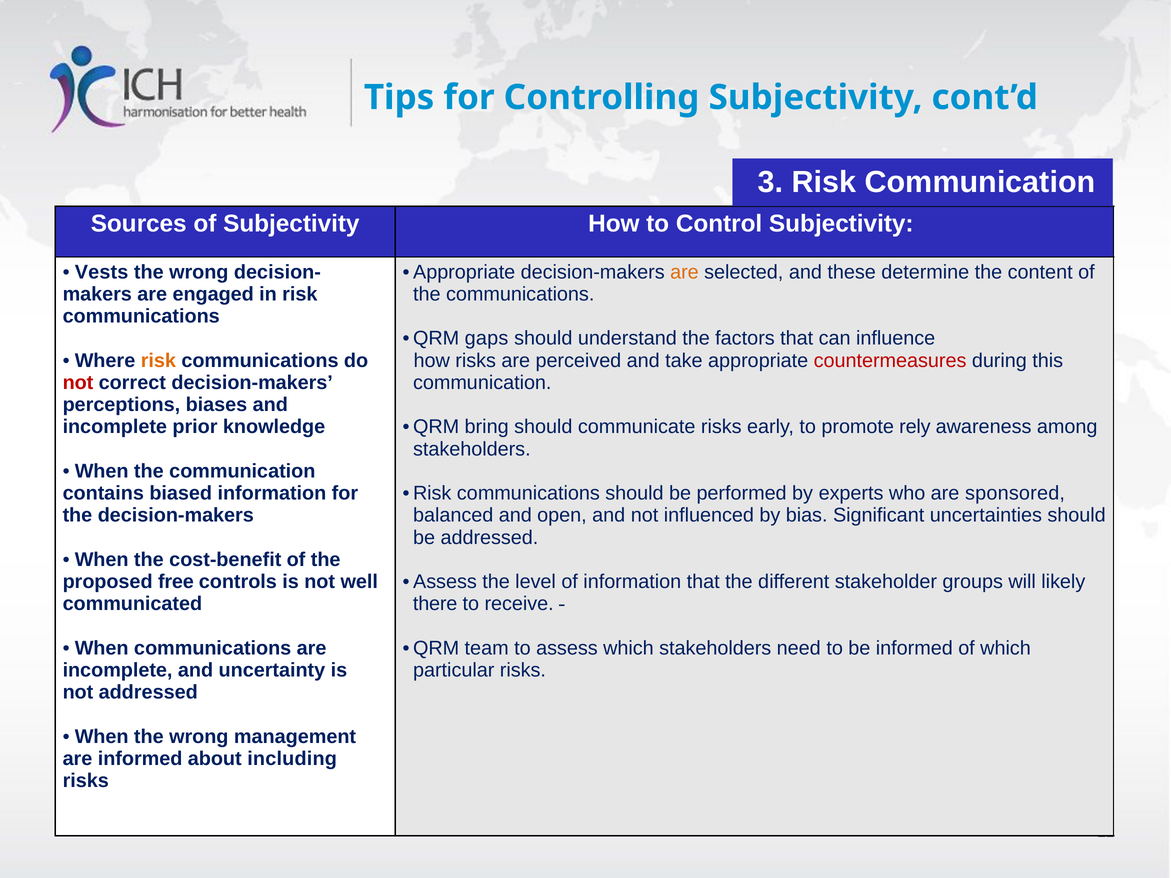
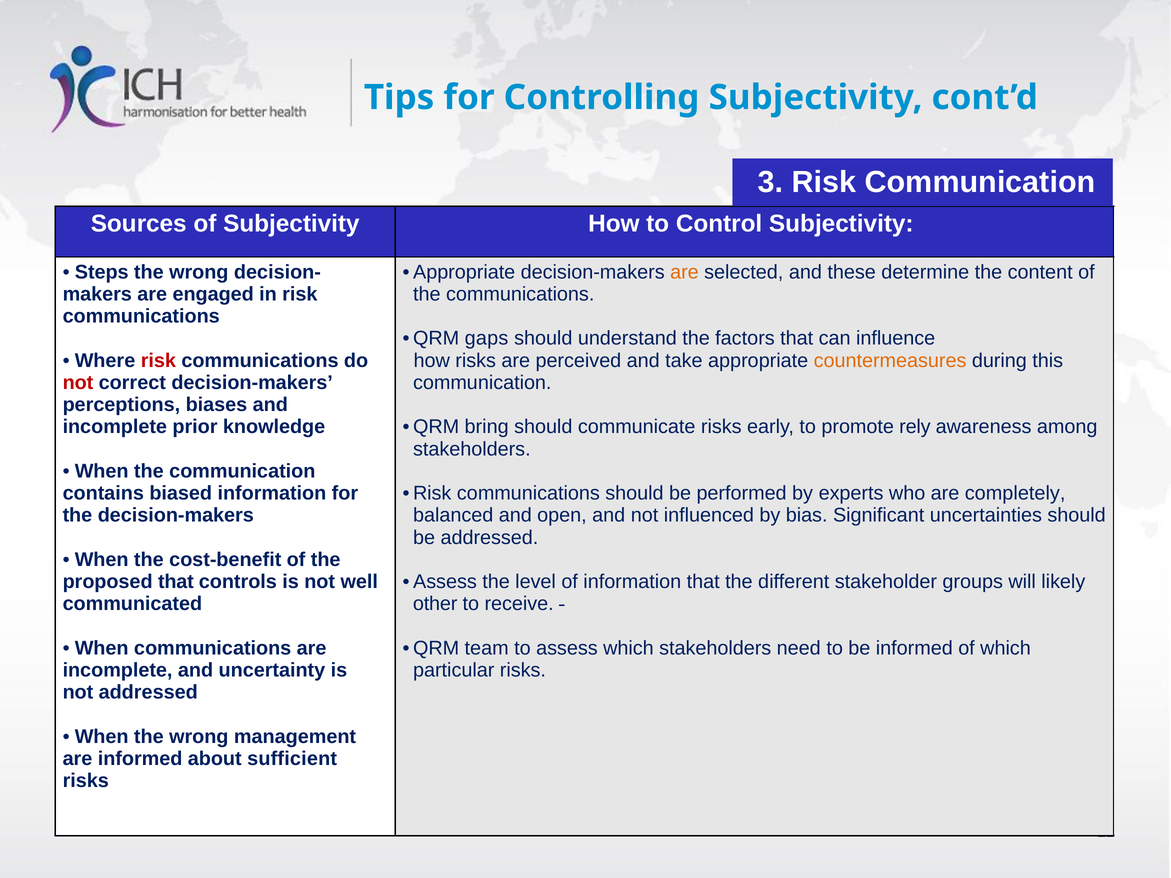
Vests: Vests -> Steps (102, 272)
risk colour: orange -> red (158, 361)
countermeasures colour: red -> orange (890, 361)
sponsored: sponsored -> completely (1015, 493)
proposed free: free -> that (176, 582)
there: there -> other (435, 604)
including: including -> sufficient (292, 759)
